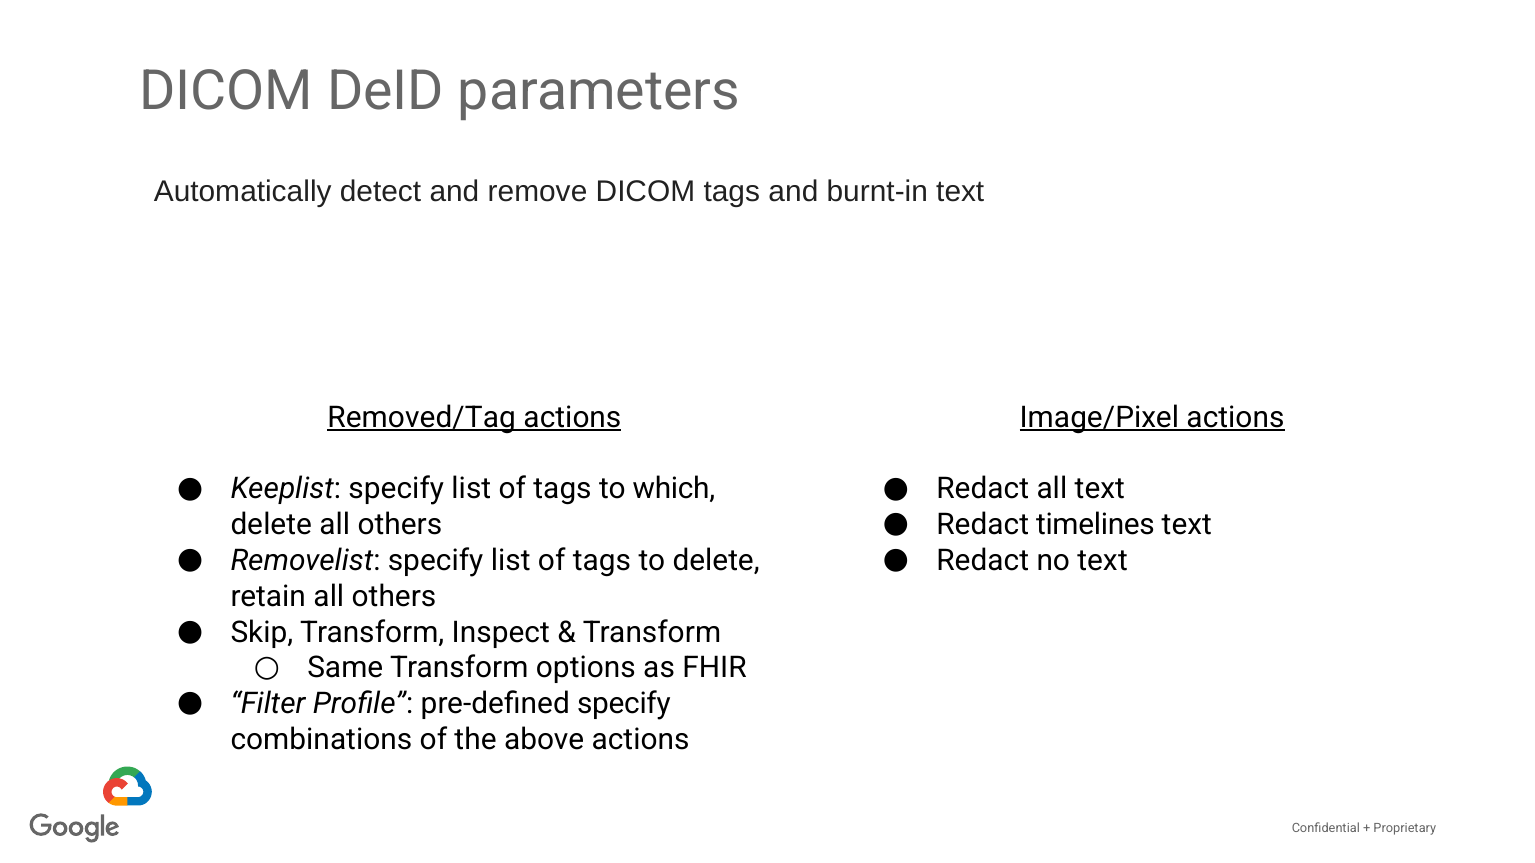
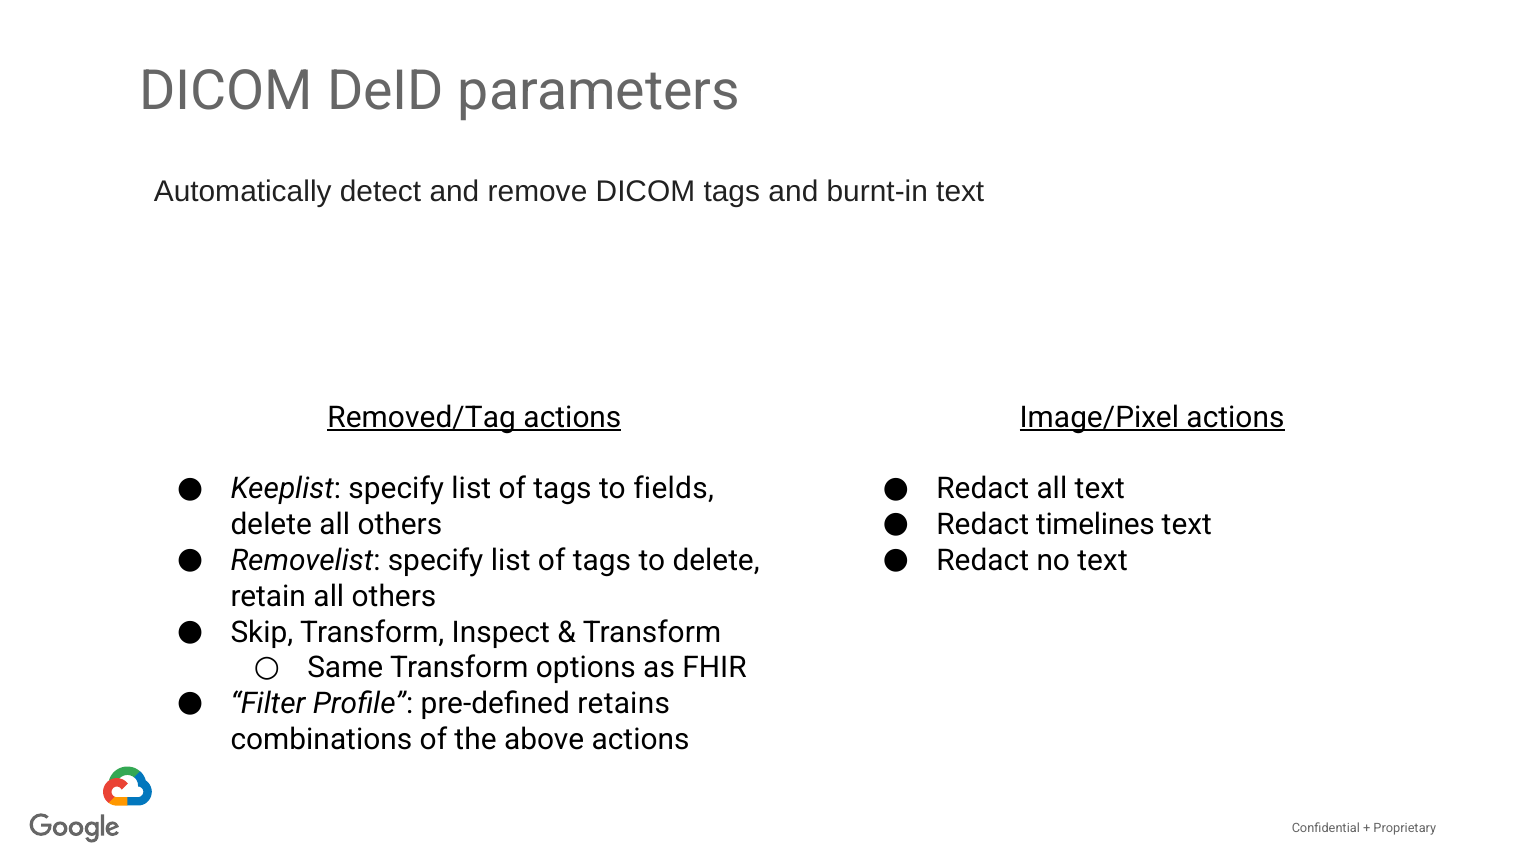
which: which -> fields (674, 489)
pre-defined specify: specify -> retains (624, 704)
